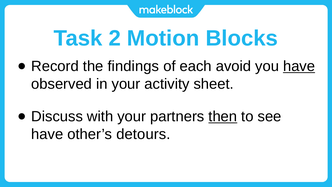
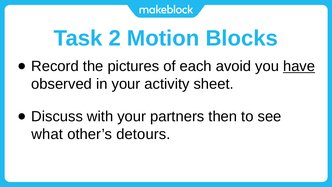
findings: findings -> pictures (133, 66)
then underline: present -> none (223, 116)
have: have -> what (47, 134)
